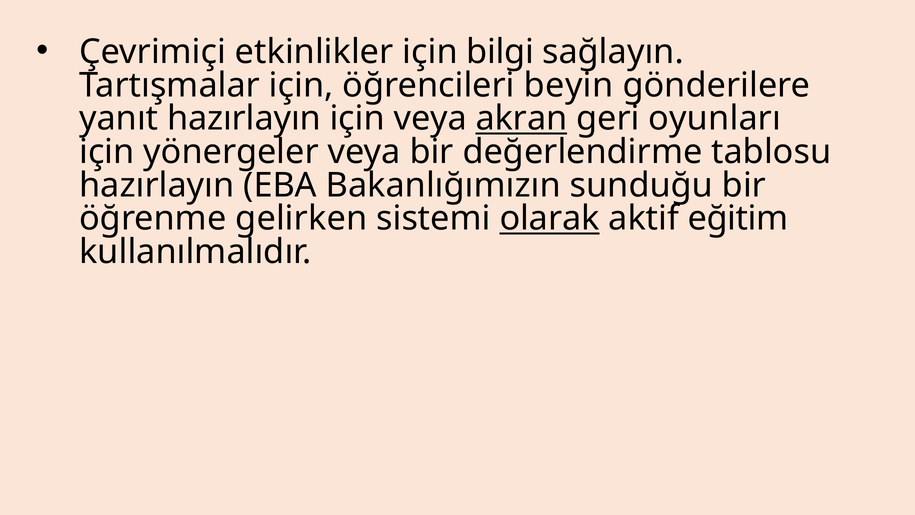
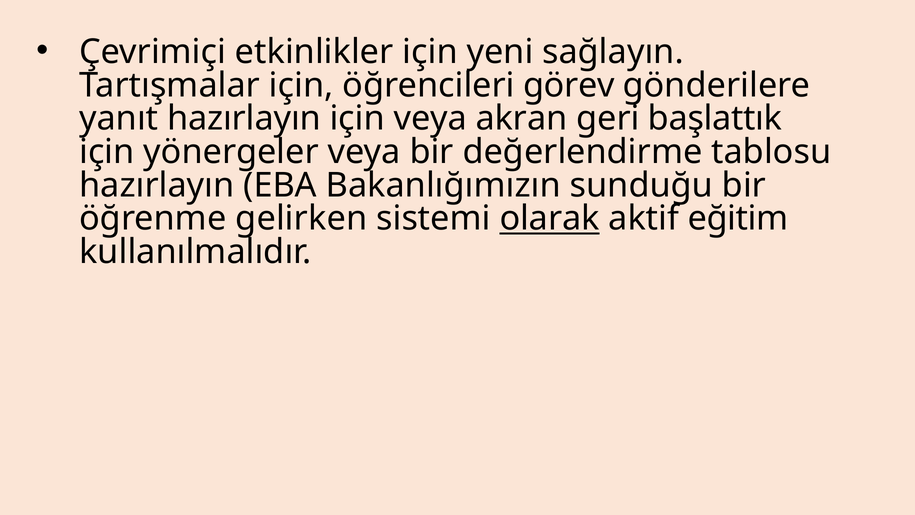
bilgi: bilgi -> yeni (500, 52)
beyin: beyin -> görev (569, 85)
akran underline: present -> none (522, 118)
oyunları: oyunları -> başlattık (715, 118)
